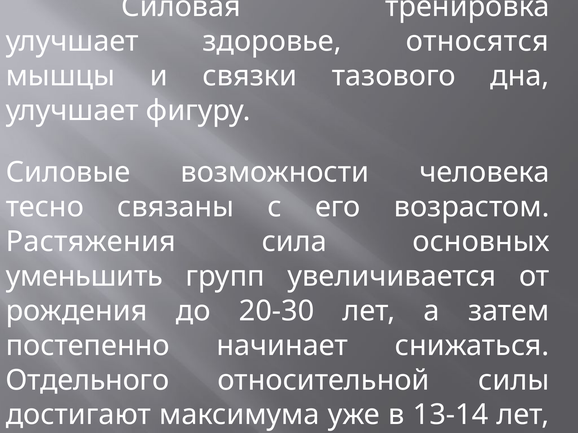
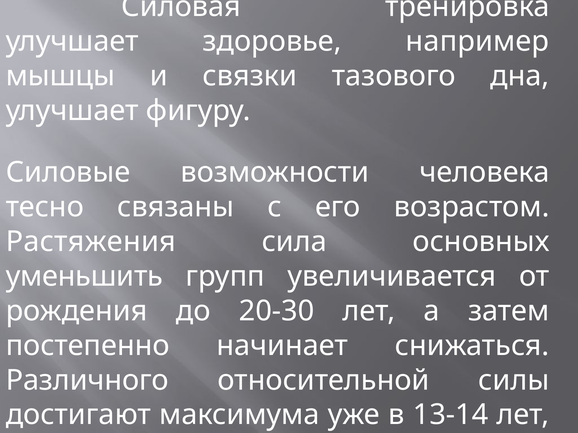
относятся: относятся -> например (477, 41)
Отдельного: Отдельного -> Различного (87, 381)
